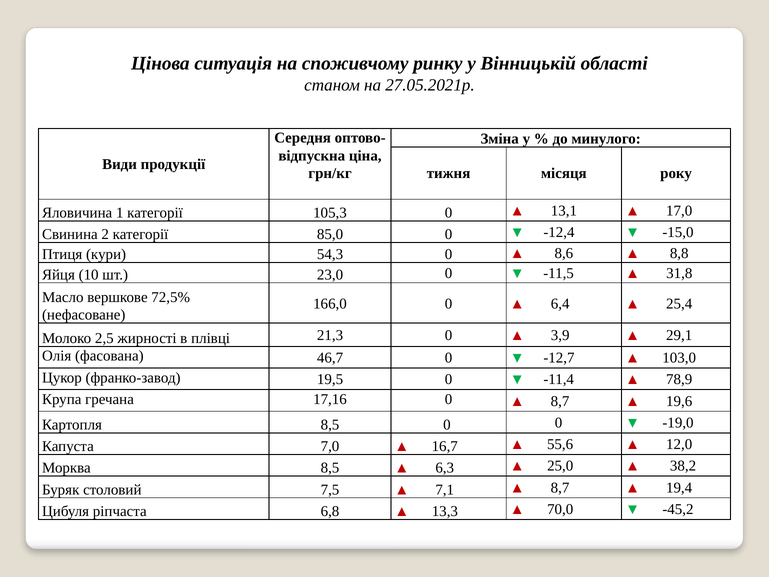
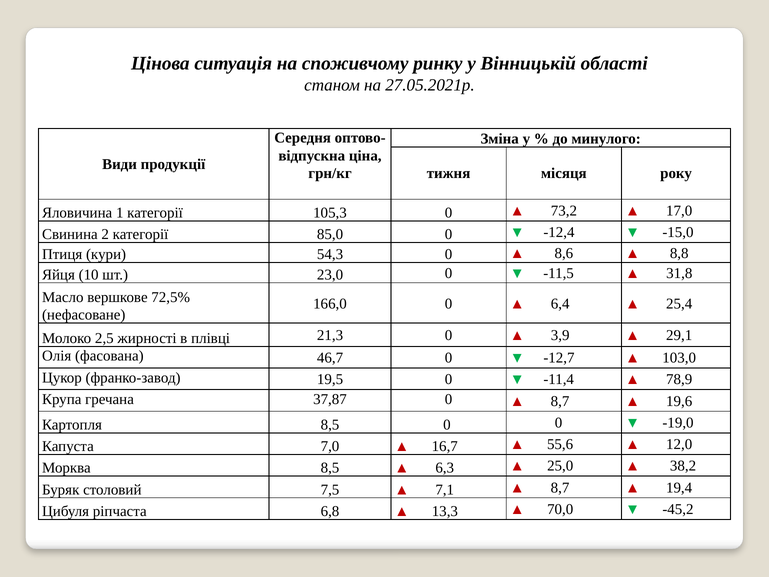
13,1: 13,1 -> 73,2 (564, 211)
17,16: 17,16 -> 37,87 (330, 399)
